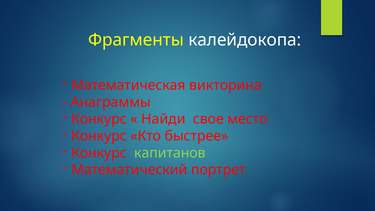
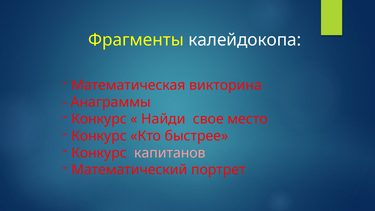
капитанов colour: light green -> pink (170, 153)
